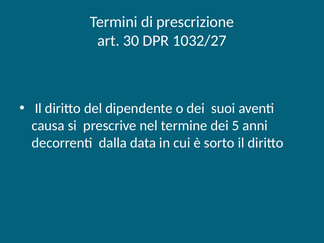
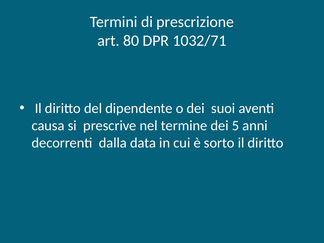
30: 30 -> 80 (131, 41)
1032/27: 1032/27 -> 1032/71 (200, 41)
